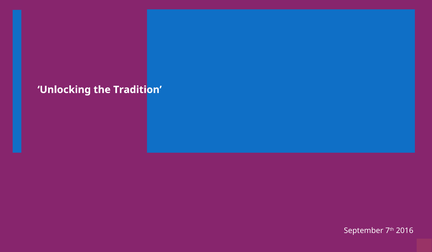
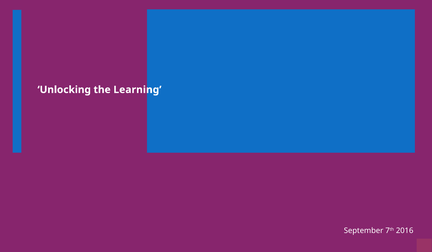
Tradition: Tradition -> Learning (137, 90)
